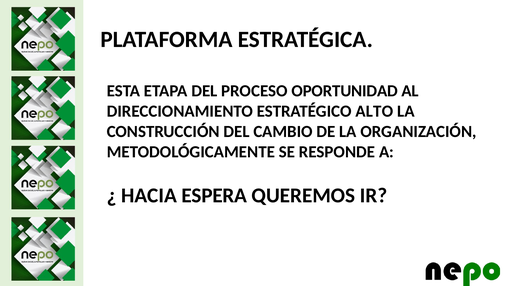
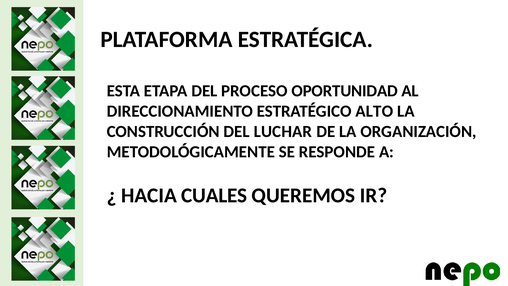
CAMBIO: CAMBIO -> LUCHAR (283, 131)
ESPERA: ESPERA -> CUALES (214, 195)
